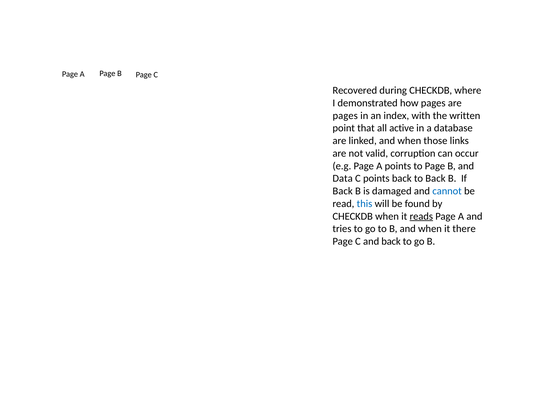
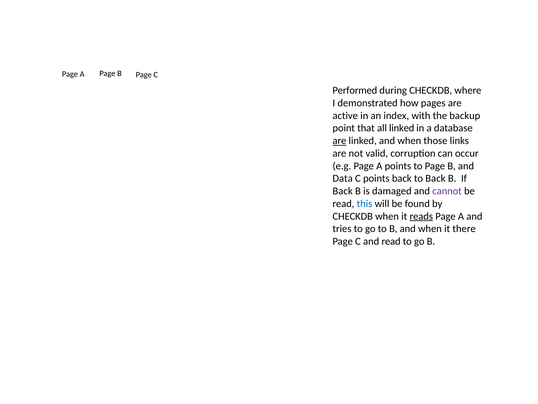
Recovered: Recovered -> Performed (355, 90)
pages: pages -> active (345, 115)
written: written -> backup (465, 115)
all active: active -> linked (402, 128)
are underline: none -> present (339, 141)
cannot colour: blue -> purple (447, 191)
and back: back -> read (391, 241)
